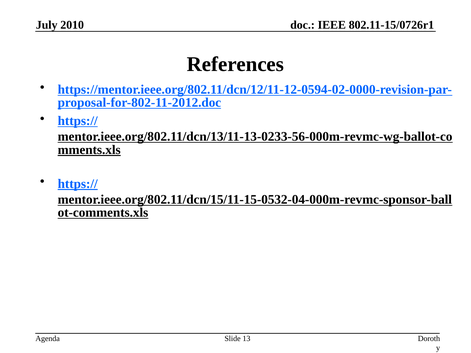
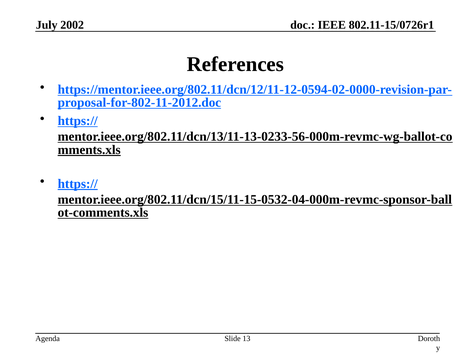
2010: 2010 -> 2002 (72, 25)
